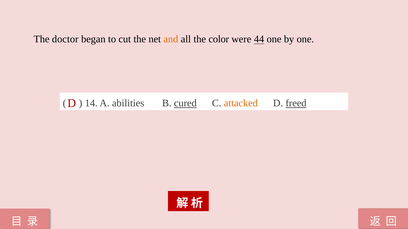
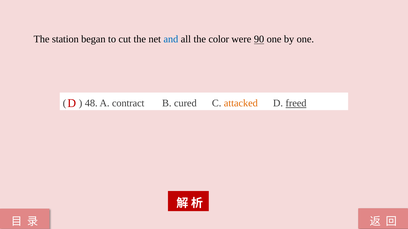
doctor: doctor -> station (65, 39)
and colour: orange -> blue (171, 39)
44: 44 -> 90 (259, 39)
14: 14 -> 48 (91, 103)
abilities: abilities -> contract (128, 103)
cured underline: present -> none (185, 103)
